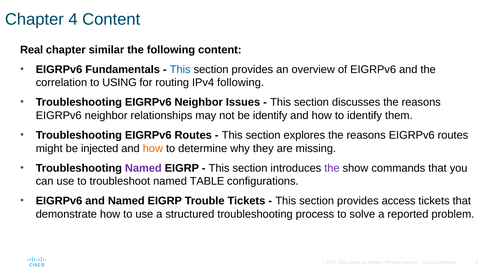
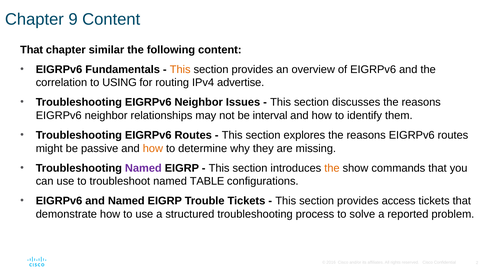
4: 4 -> 9 (73, 19)
Real: Real -> That (32, 50)
This colour: blue -> orange (180, 69)
IPv4 following: following -> advertise (241, 83)
be identify: identify -> interval (270, 115)
injected: injected -> passive (100, 148)
the colour: purple -> orange (332, 168)
